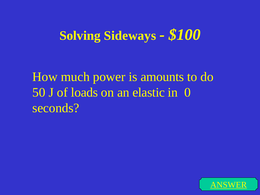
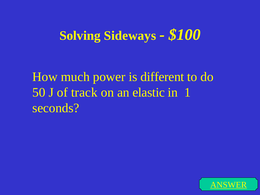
amounts: amounts -> different (162, 77)
loads: loads -> track (84, 92)
0: 0 -> 1 (188, 92)
